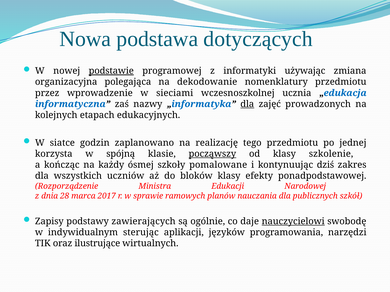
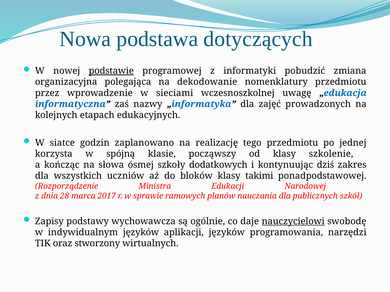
używając: używając -> pobudzić (305, 71)
ucznia: ucznia -> uwagę (297, 93)
dla underline: present -> none (247, 104)
począwszy underline: present -> none (212, 154)
każdy: każdy -> słowa (111, 165)
pomalowane: pomalowane -> dodatkowych (218, 165)
efekty: efekty -> takimi (259, 176)
zawierających: zawierających -> wychowawcza (144, 222)
indywidualnym sterując: sterując -> języków (141, 233)
ilustrujące: ilustrujące -> stworzony (97, 244)
